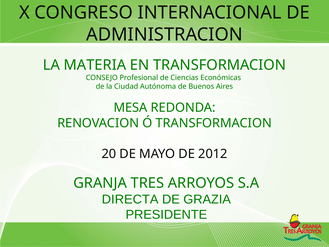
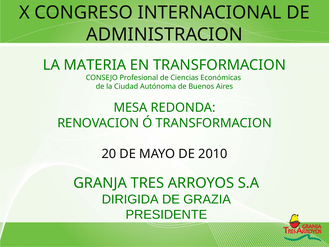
2012: 2012 -> 2010 (213, 154)
DIRECTA: DIRECTA -> DIRIGIDA (130, 199)
